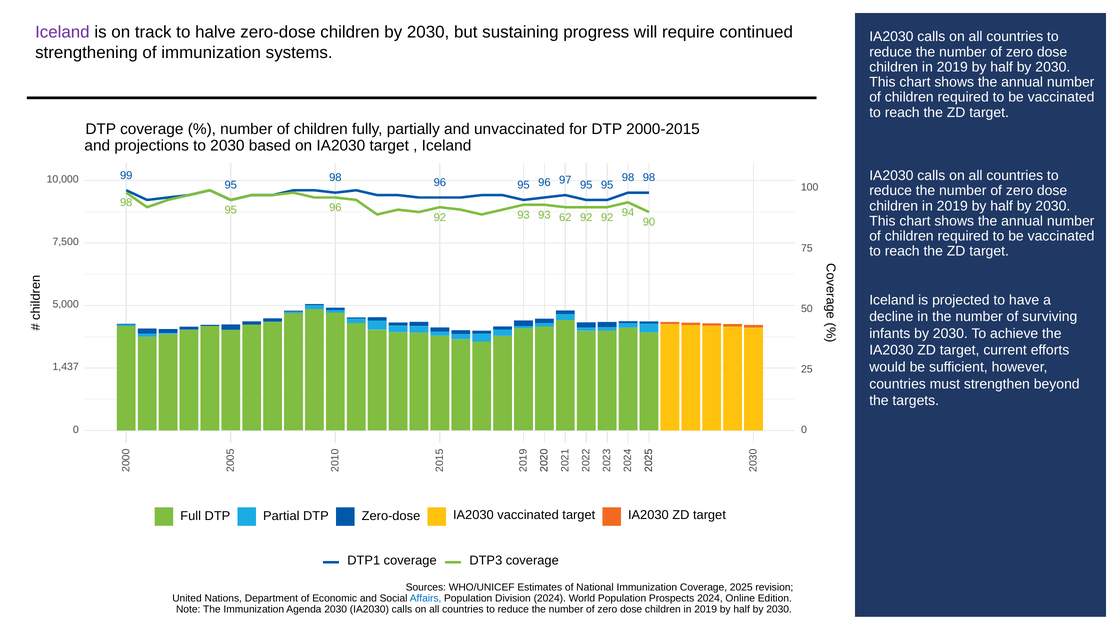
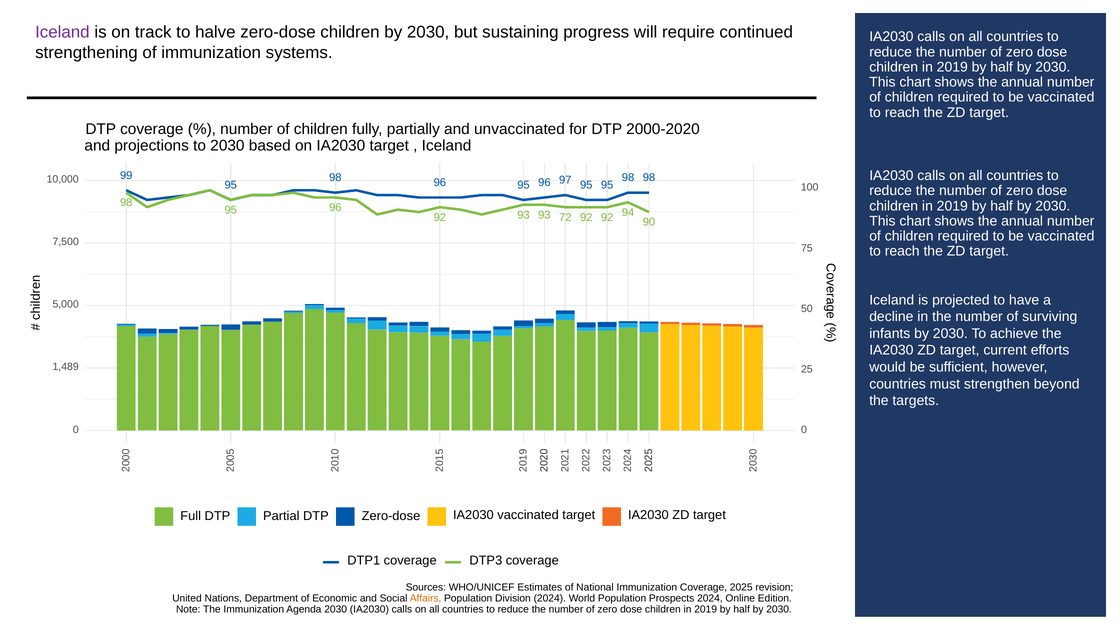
2000-2015: 2000-2015 -> 2000-2020 (663, 129)
62: 62 -> 72 (565, 217)
1,437: 1,437 -> 1,489 (66, 367)
Affairs colour: blue -> orange (426, 598)
